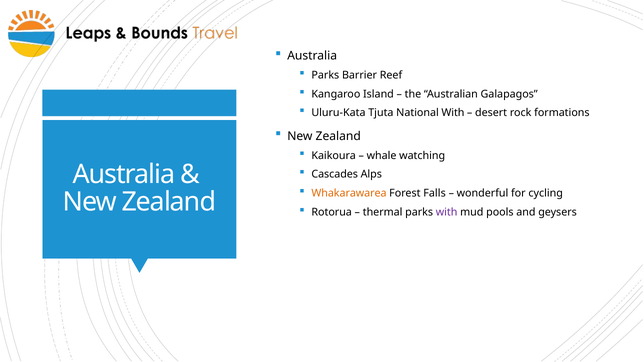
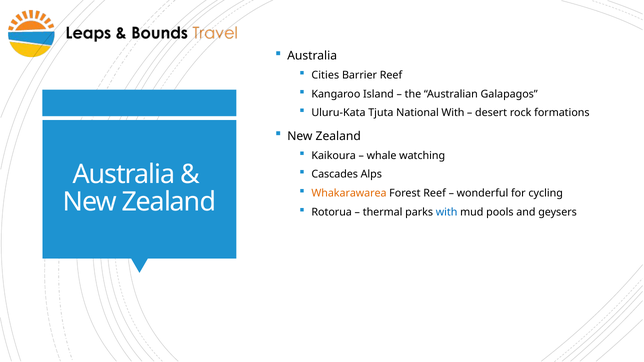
Parks: Parks -> Cities (325, 75)
Forest Falls: Falls -> Reef (435, 193)
with colour: purple -> blue (447, 212)
